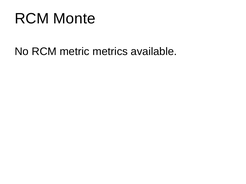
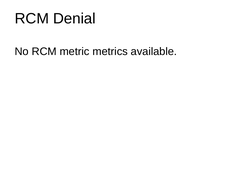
Monte: Monte -> Denial (74, 19)
